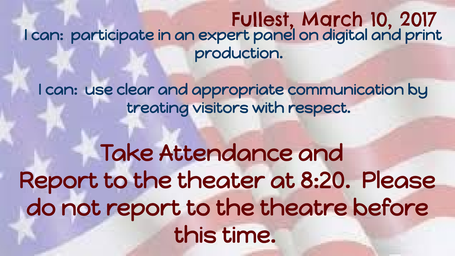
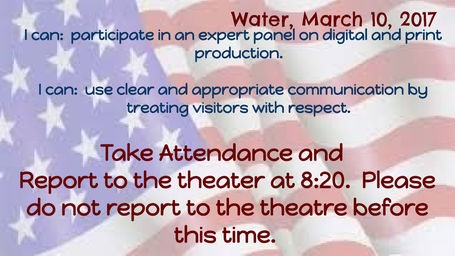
Fullest: Fullest -> Water (262, 20)
